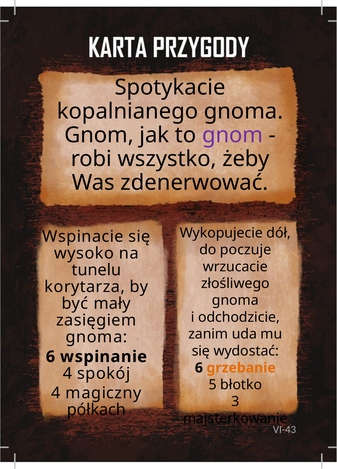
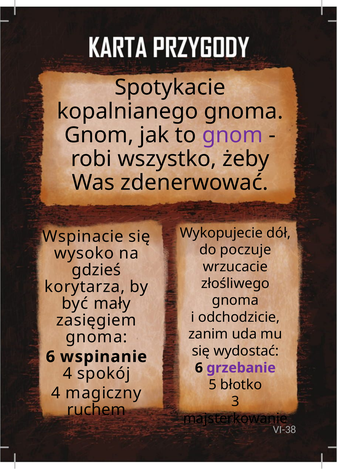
tunelu: tunelu -> gdzieś (96, 270)
grzebanie colour: orange -> purple (241, 368)
półkach: półkach -> ruchem (96, 410)
VI-43: VI-43 -> VI-38 (284, 430)
